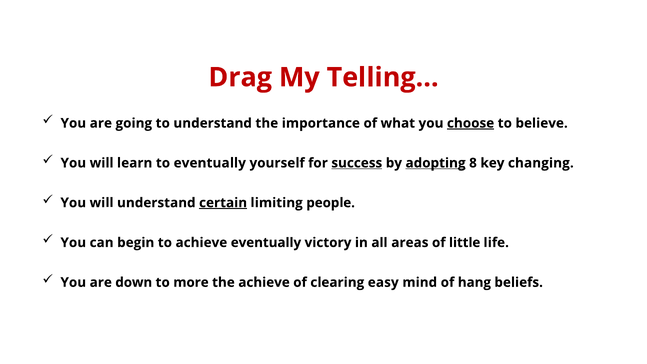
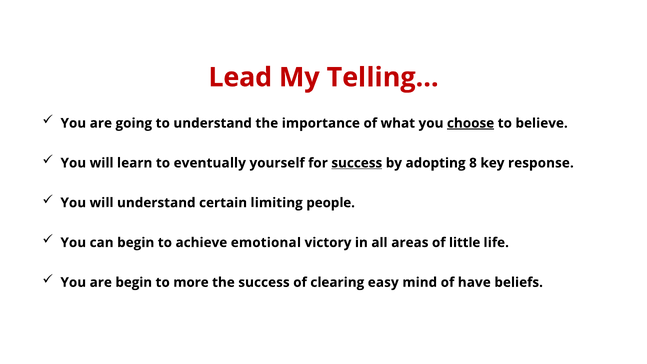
Drag: Drag -> Lead (240, 77)
adopting underline: present -> none (436, 163)
changing: changing -> response (541, 163)
certain underline: present -> none (223, 203)
achieve eventually: eventually -> emotional (266, 243)
are down: down -> begin (134, 282)
the achieve: achieve -> success (264, 282)
hang: hang -> have (474, 282)
